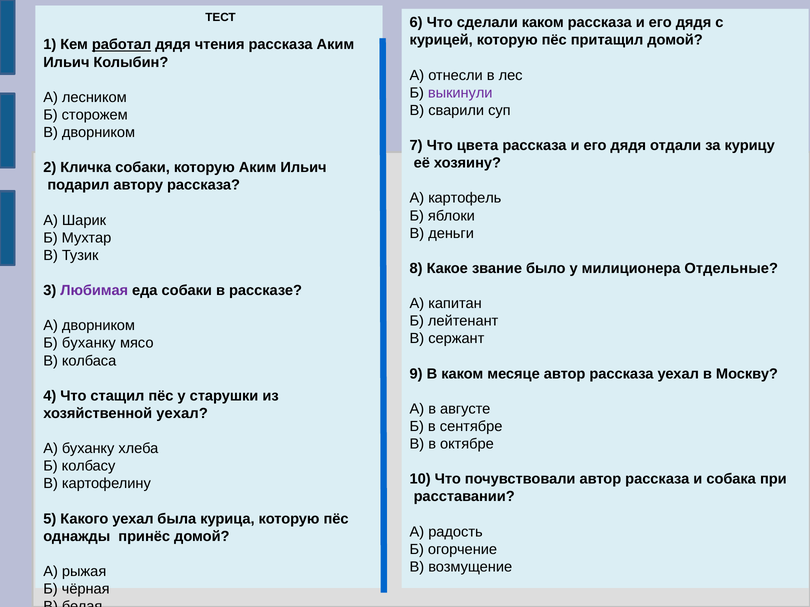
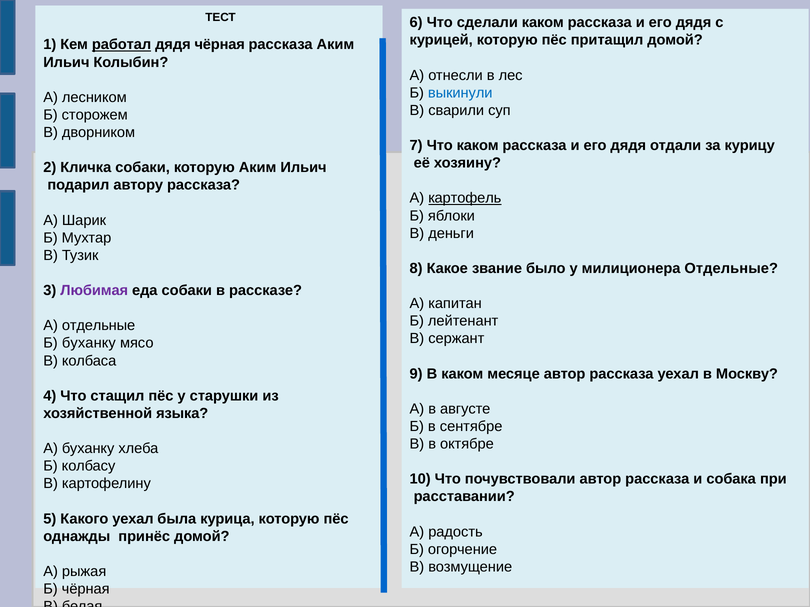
дядя чтения: чтения -> чёрная (220, 45)
выкинули colour: purple -> blue (460, 93)
Что цвета: цвета -> каком (478, 146)
картофель underline: none -> present (465, 198)
А дворником: дворником -> отдельные (99, 326)
хозяйственной уехал: уехал -> языка (182, 414)
